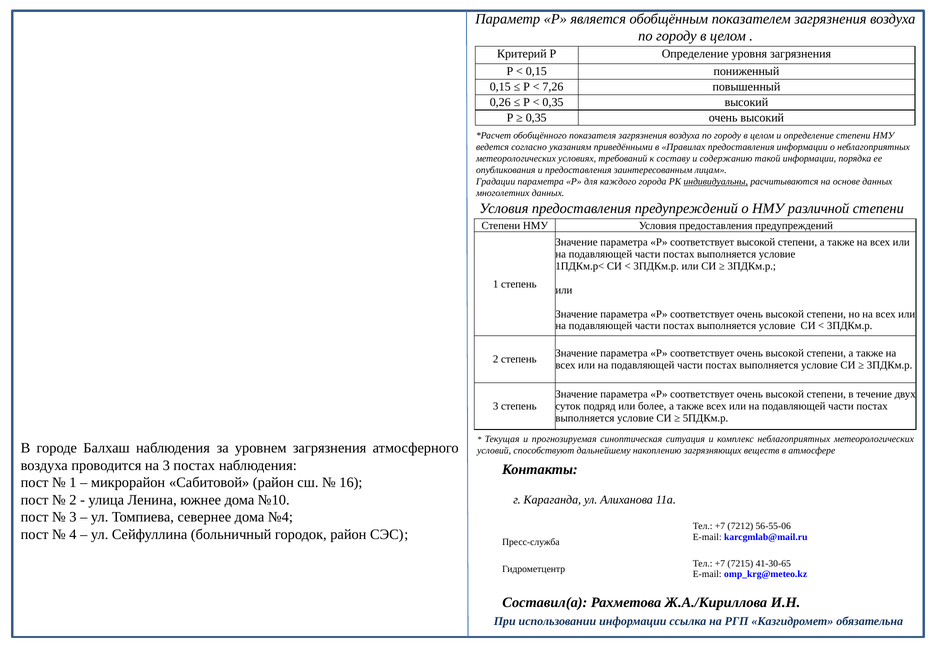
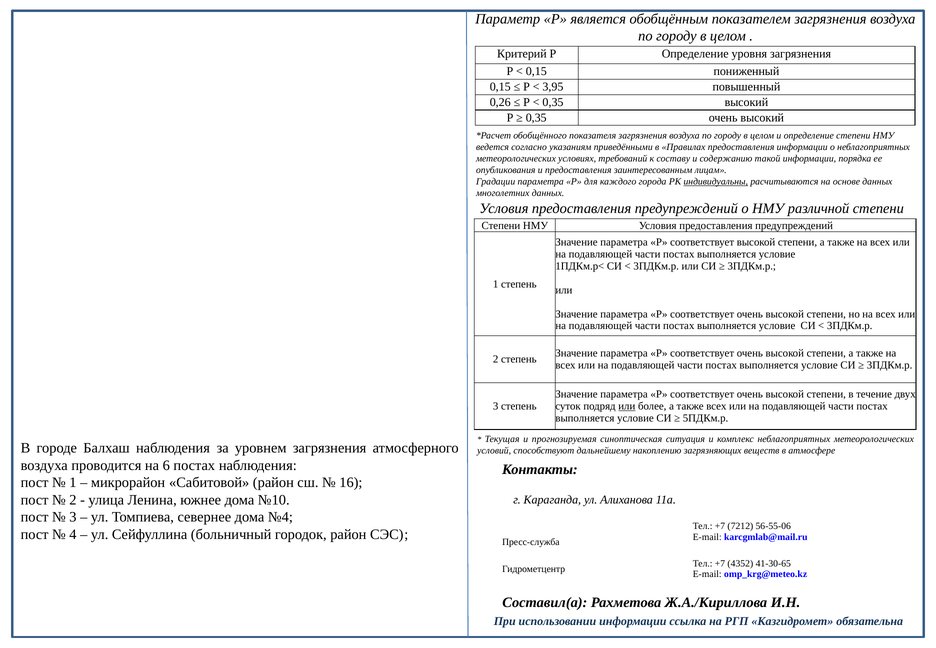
7,26: 7,26 -> 3,95 (553, 87)
или underline: none -> present (627, 406)
на 3: 3 -> 6 (166, 465)
7215: 7215 -> 4352 (740, 564)
